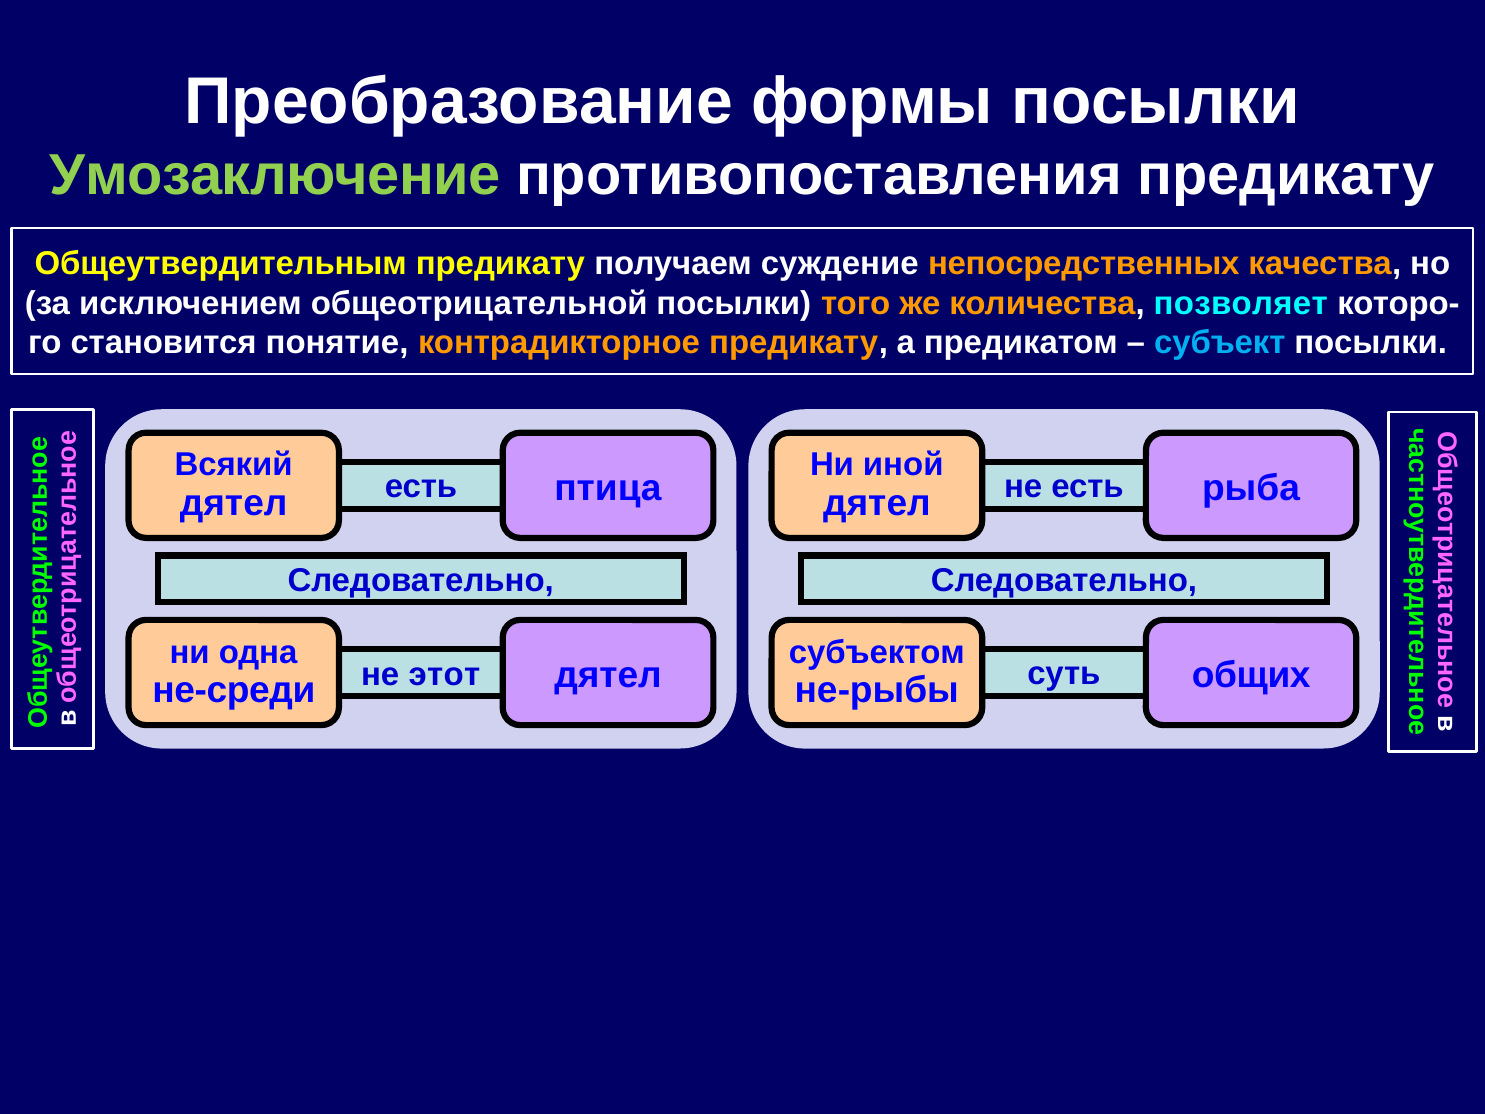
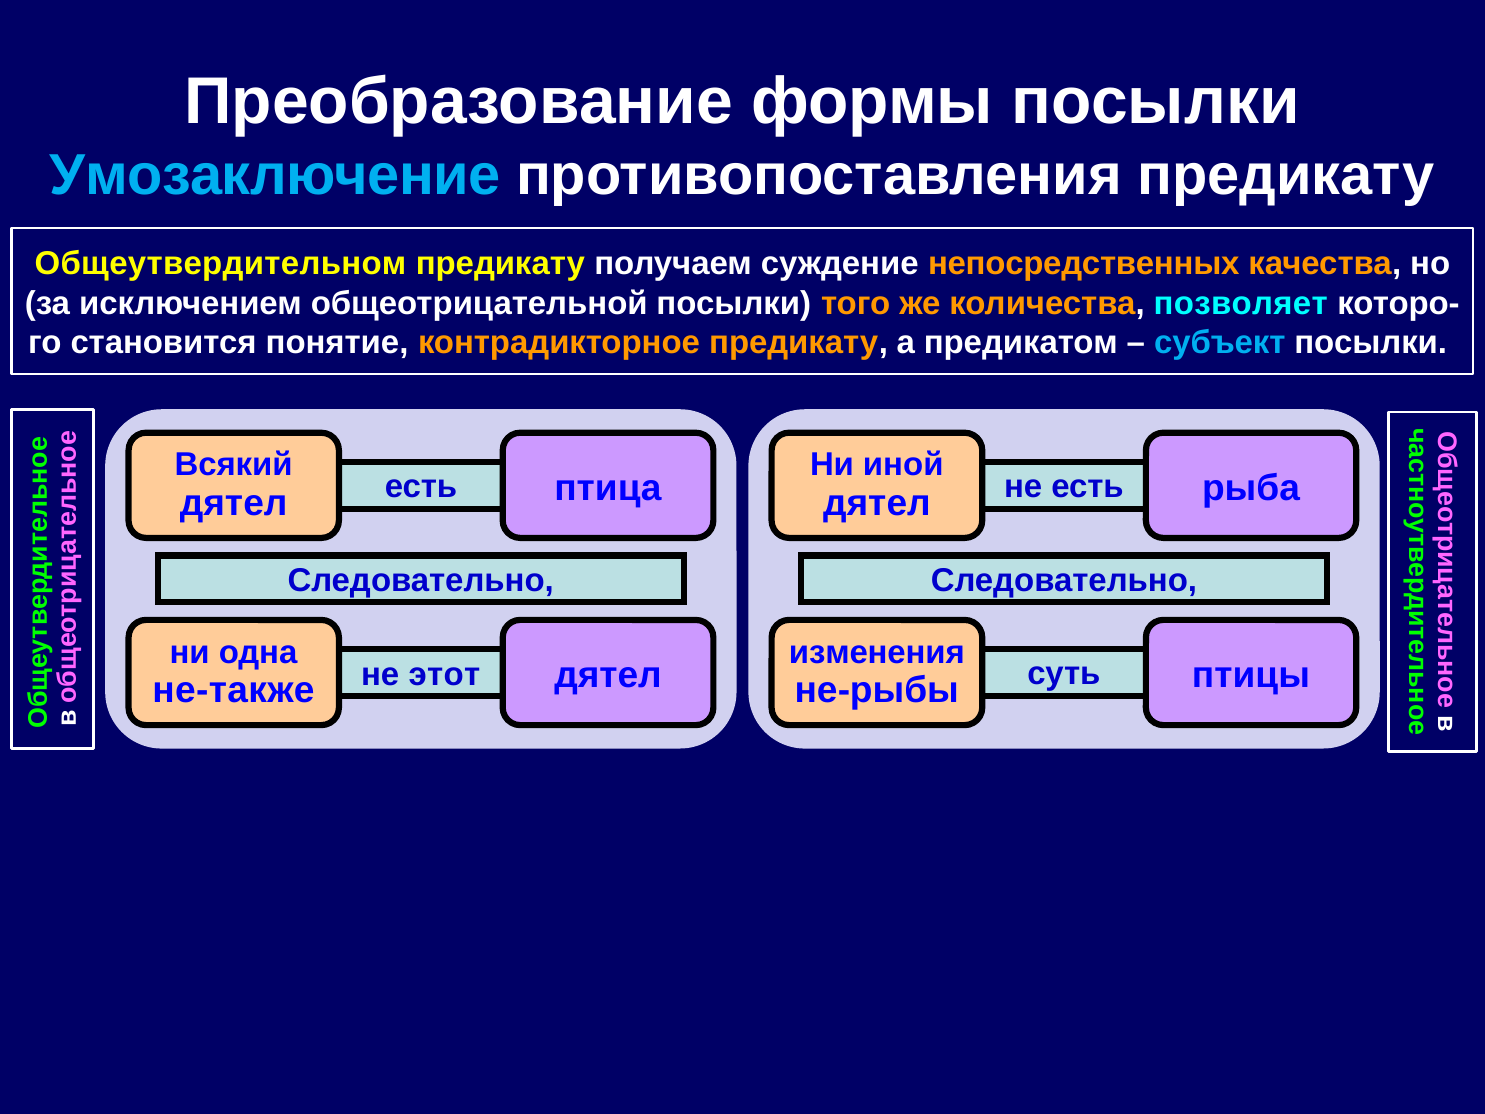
Умозаключение colour: light green -> light blue (275, 176)
Общеутвердительным: Общеутвердительным -> Общеутвердительном (220, 264)
субъектом: субъектом -> изменения (877, 652)
не-среди: не-среди -> не-также (233, 690)
общих: общих -> птицы (1251, 675)
